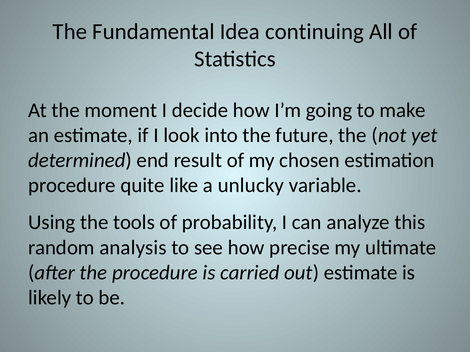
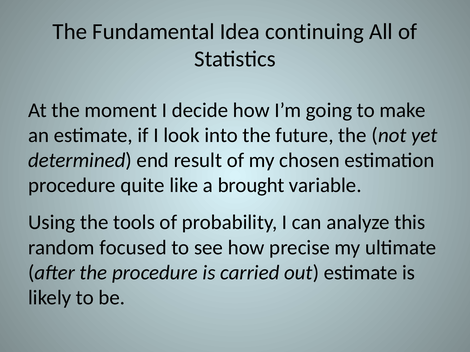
unlucky: unlucky -> brought (251, 186)
analysis: analysis -> focused (133, 248)
